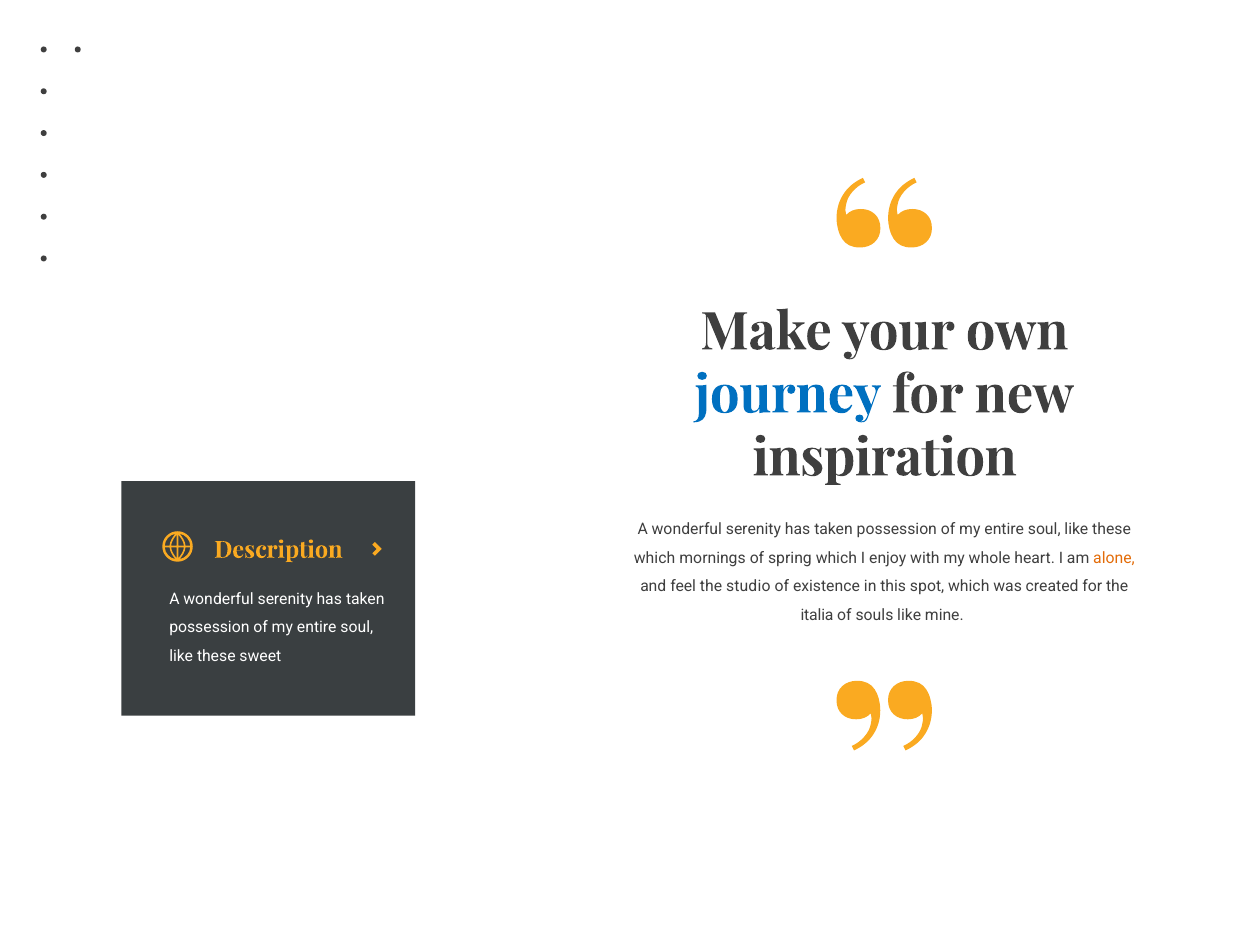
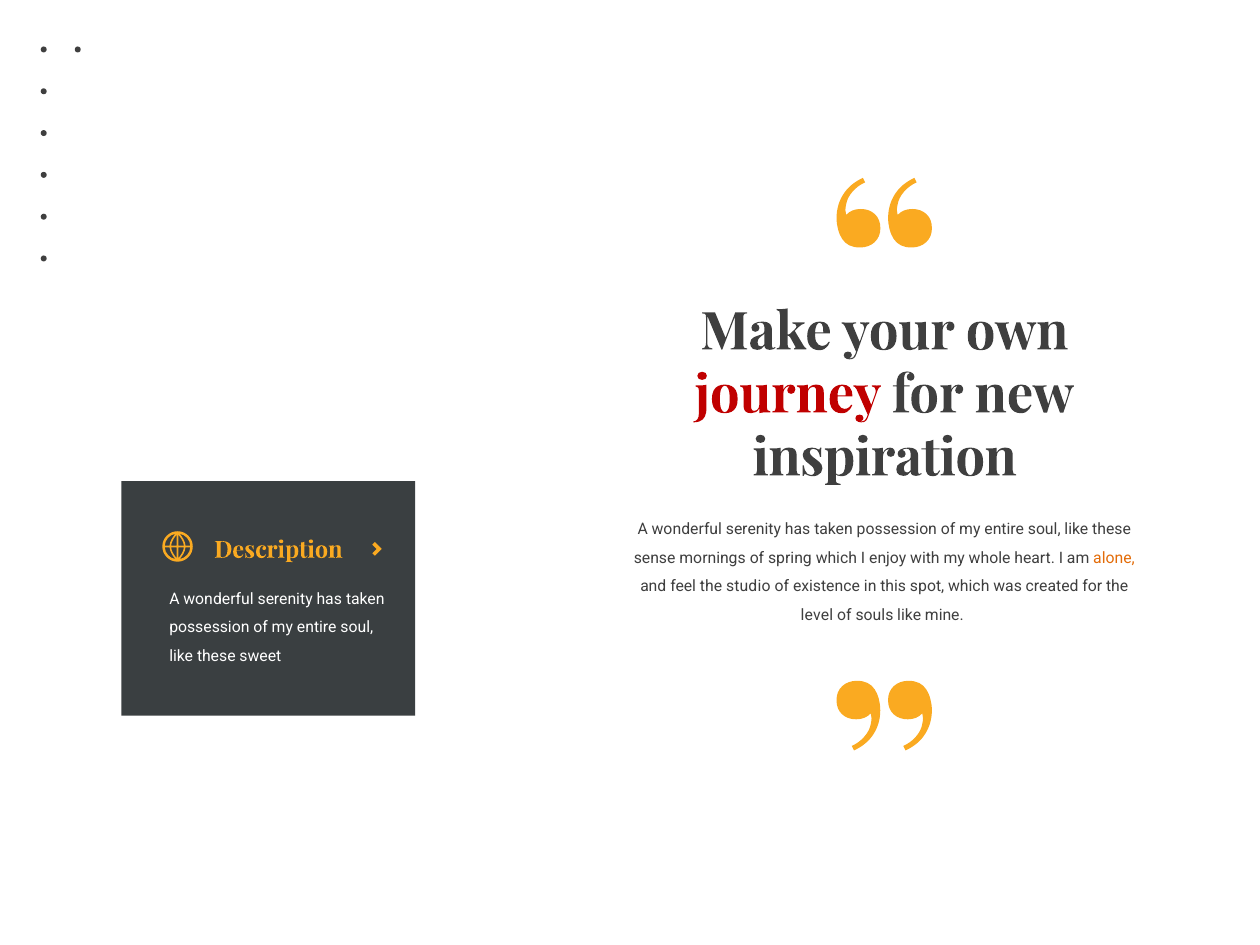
journey colour: blue -> red (788, 395)
which: which -> sense (655, 558)
italia: italia -> level (817, 615)
